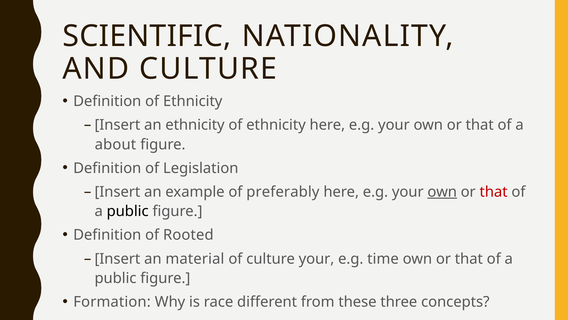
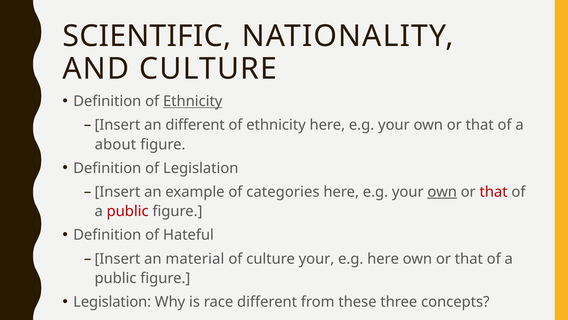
Ethnicity underline: none -> present (193, 101)
an ethnicity: ethnicity -> different (195, 125)
preferably: preferably -> categories (283, 192)
public colour: black -> red (128, 211)
Rooted: Rooted -> Hateful (188, 235)
e.g time: time -> here (383, 258)
Formation: Formation -> Legislation (112, 302)
